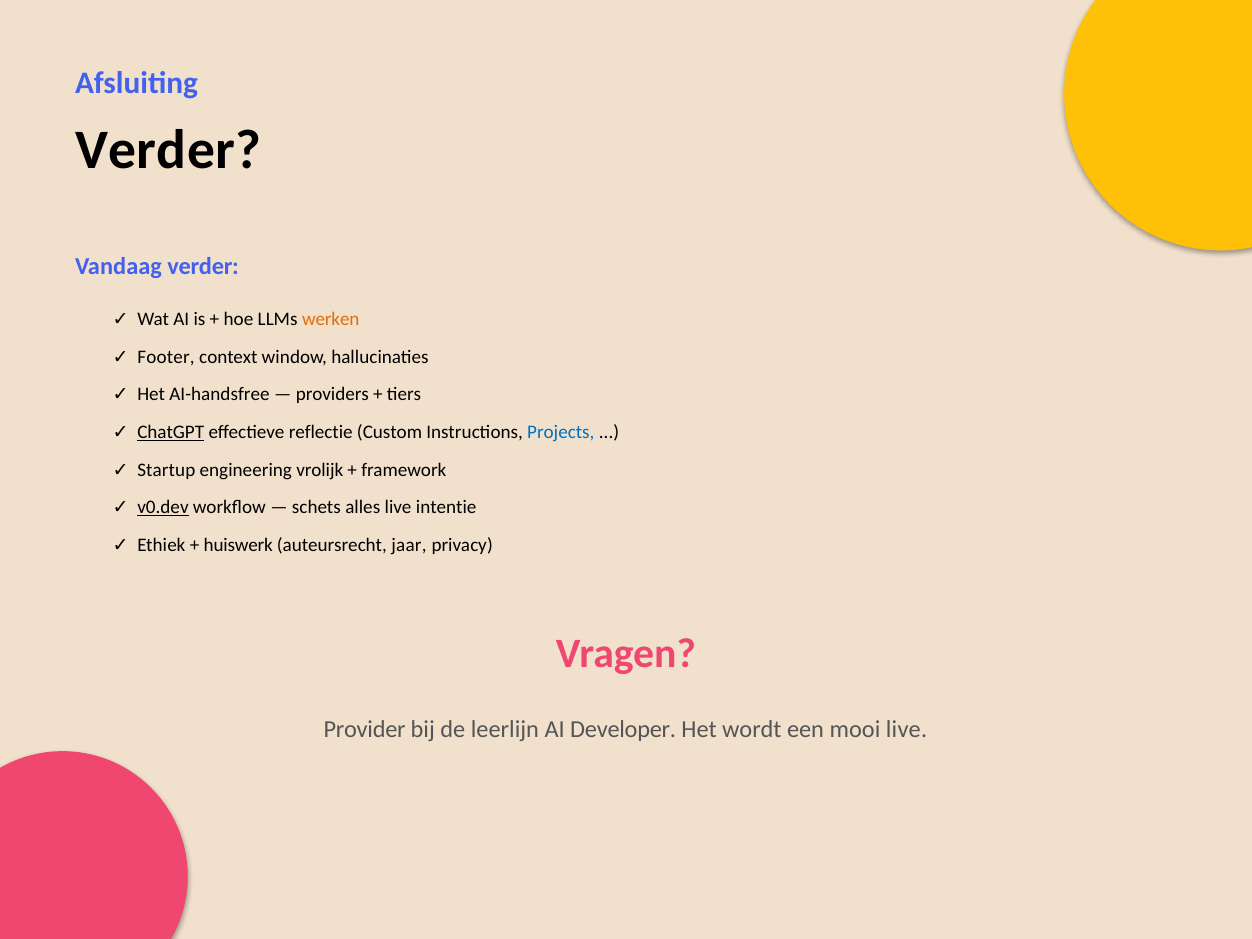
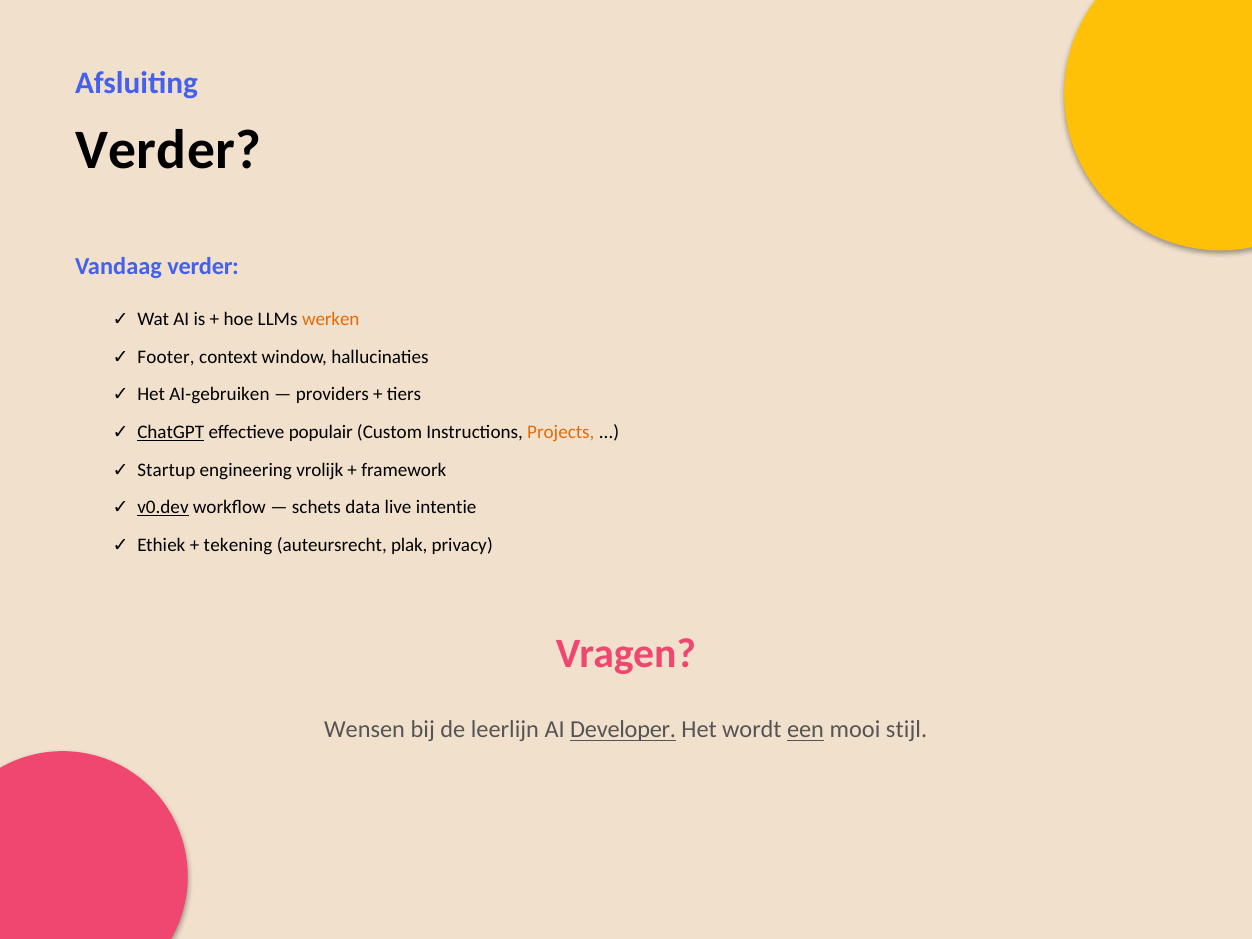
AI-handsfree: AI-handsfree -> AI-gebruiken (219, 395)
reflectie: reflectie -> populair (321, 432)
Projects colour: blue -> orange (561, 432)
alles: alles -> data (363, 507)
huiswerk: huiswerk -> tekening (238, 545)
jaar: jaar -> plak (409, 545)
Provider: Provider -> Wensen (365, 730)
Developer underline: none -> present (623, 730)
een underline: none -> present (806, 730)
mooi live: live -> stijl (907, 730)
